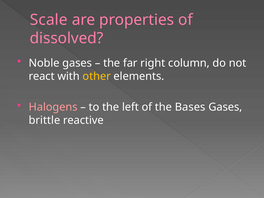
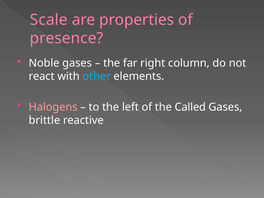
dissolved: dissolved -> presence (67, 38)
other colour: yellow -> light blue (97, 76)
Bases: Bases -> Called (190, 107)
